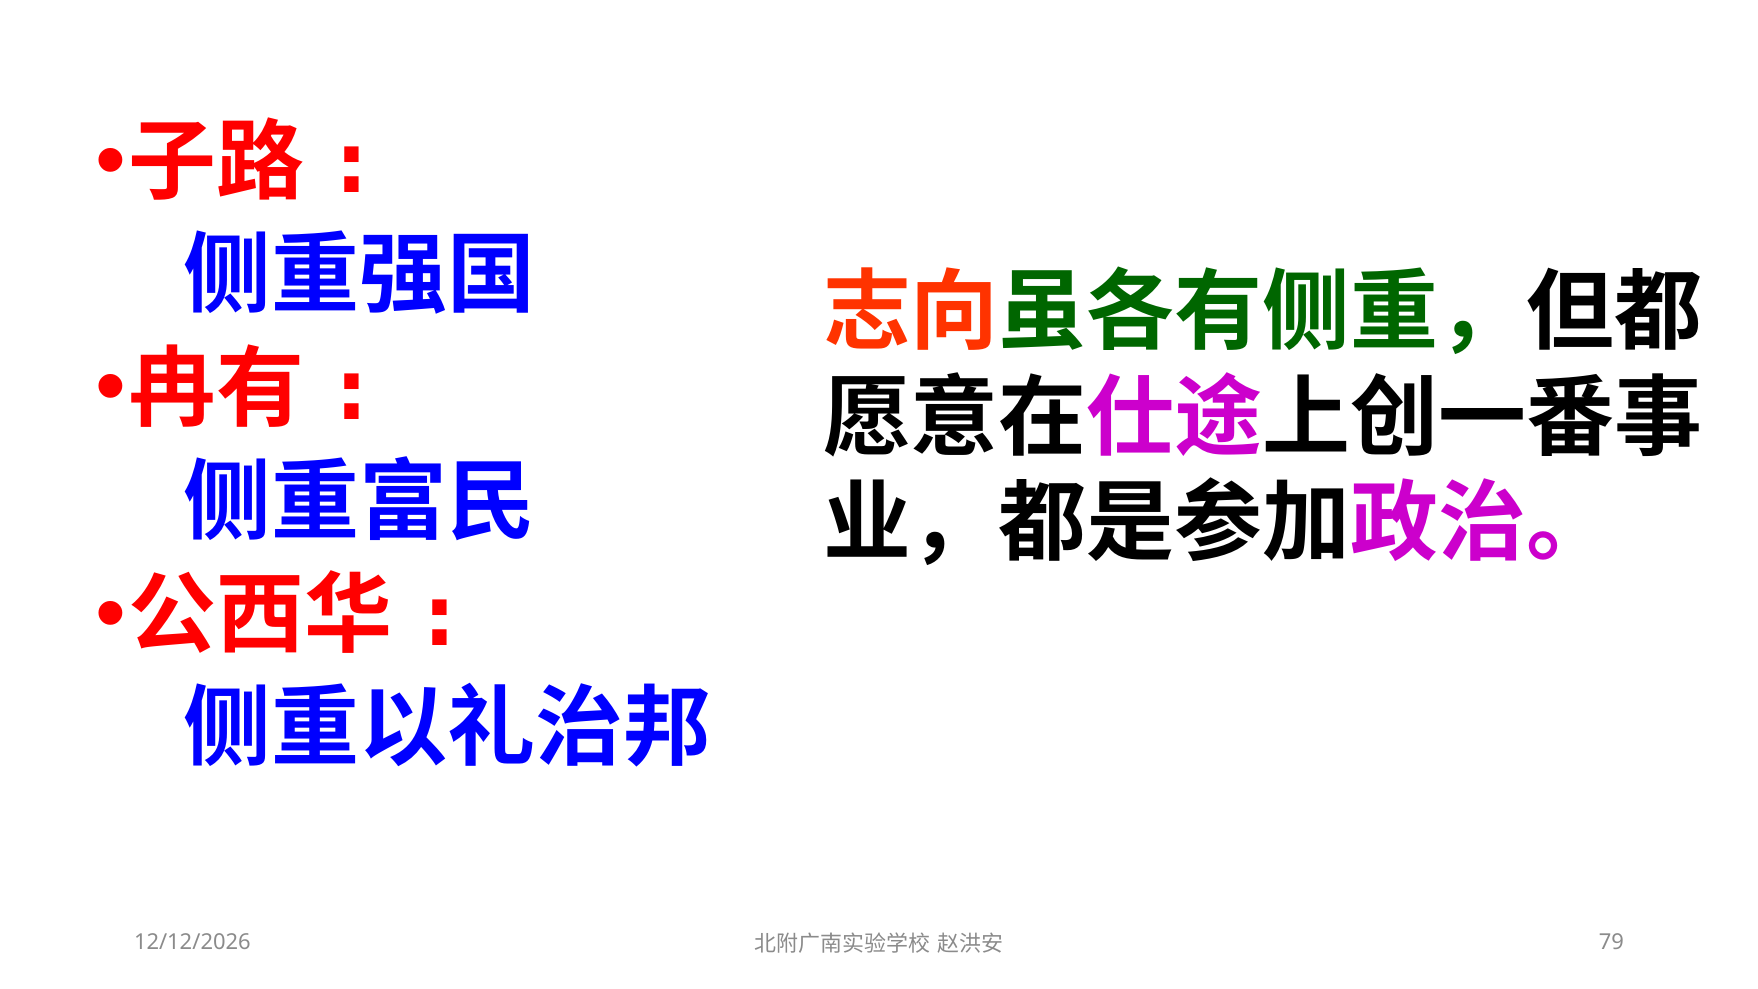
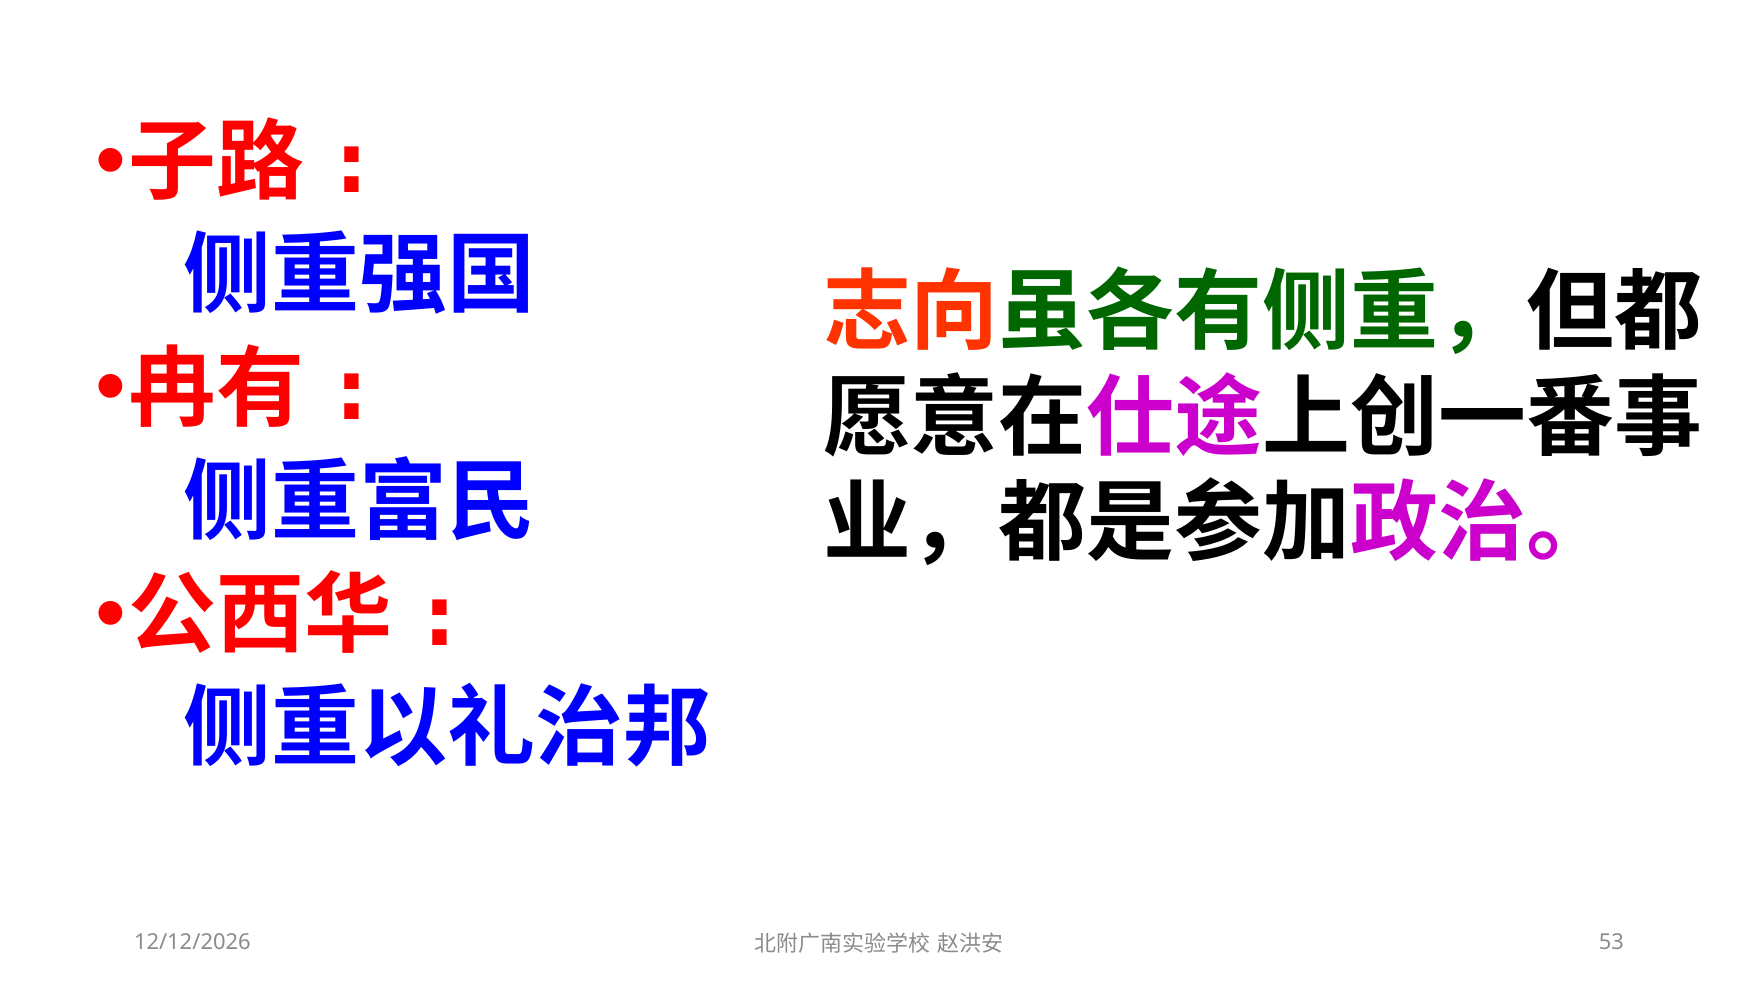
79: 79 -> 53 (1611, 943)
